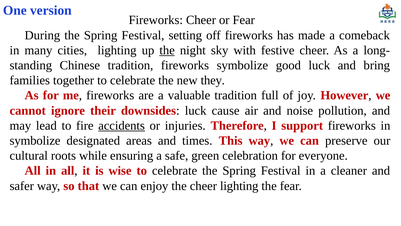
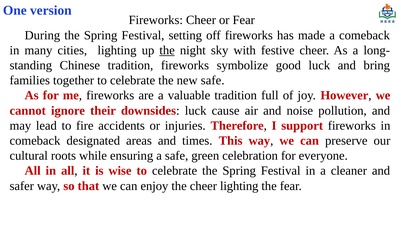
new they: they -> safe (213, 80)
accidents underline: present -> none (122, 125)
symbolize: symbolize -> comeback (35, 140)
